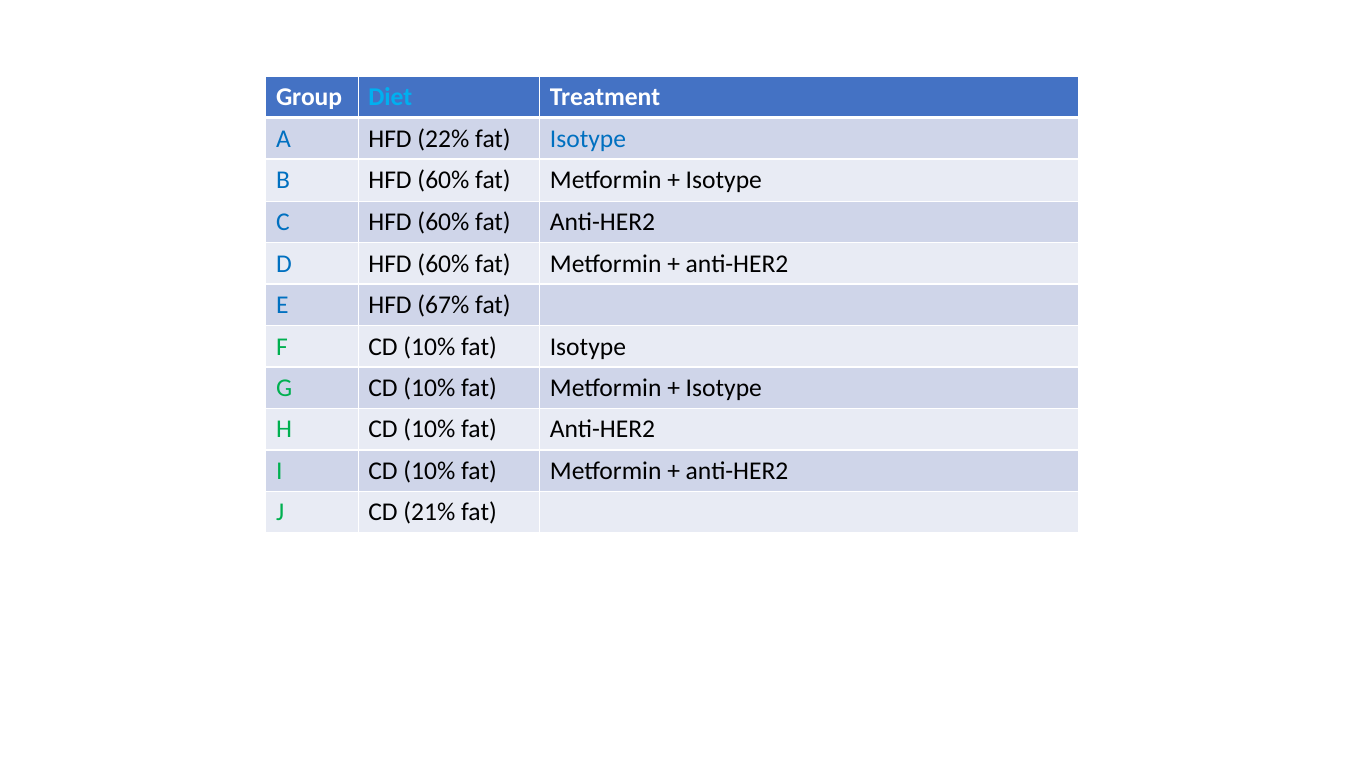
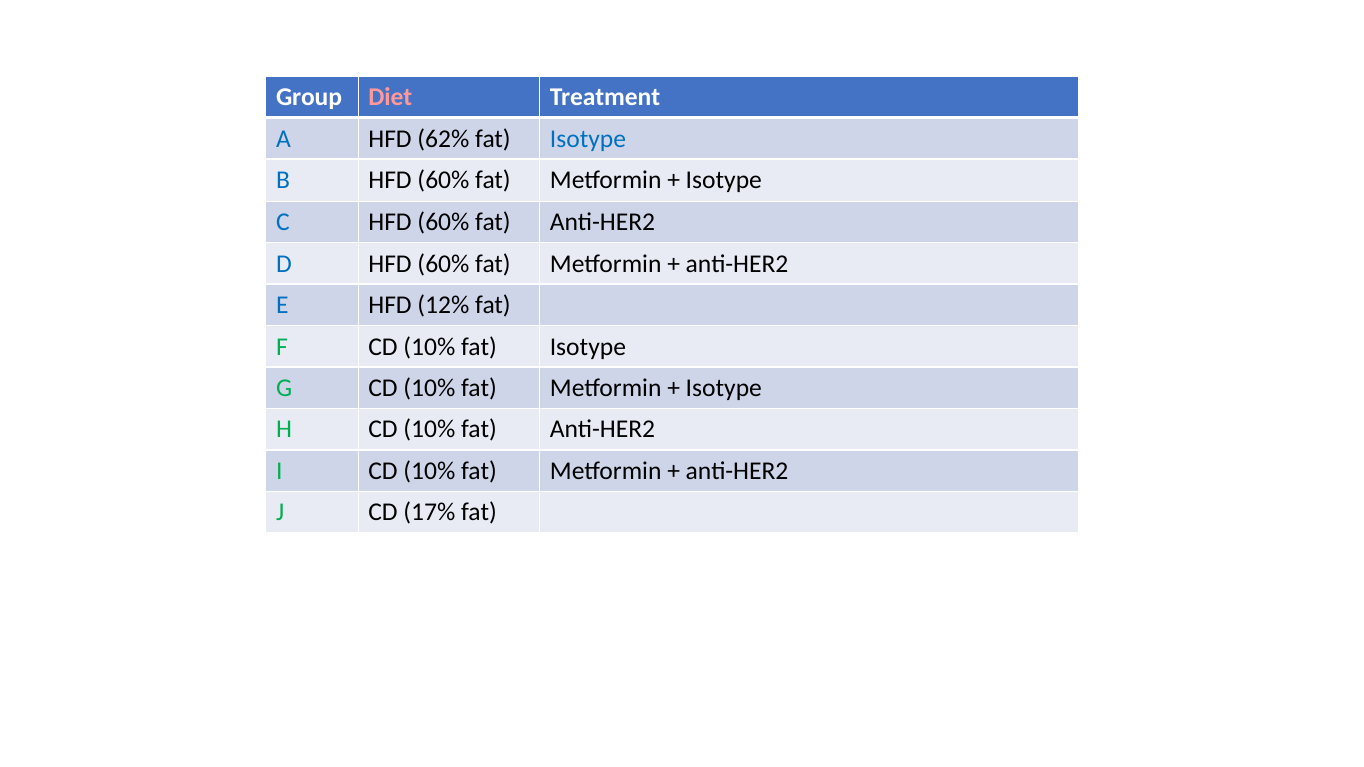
Diet colour: light blue -> pink (390, 97)
22%: 22% -> 62% (443, 139)
67%: 67% -> 12% (443, 305)
21%: 21% -> 17% (429, 513)
